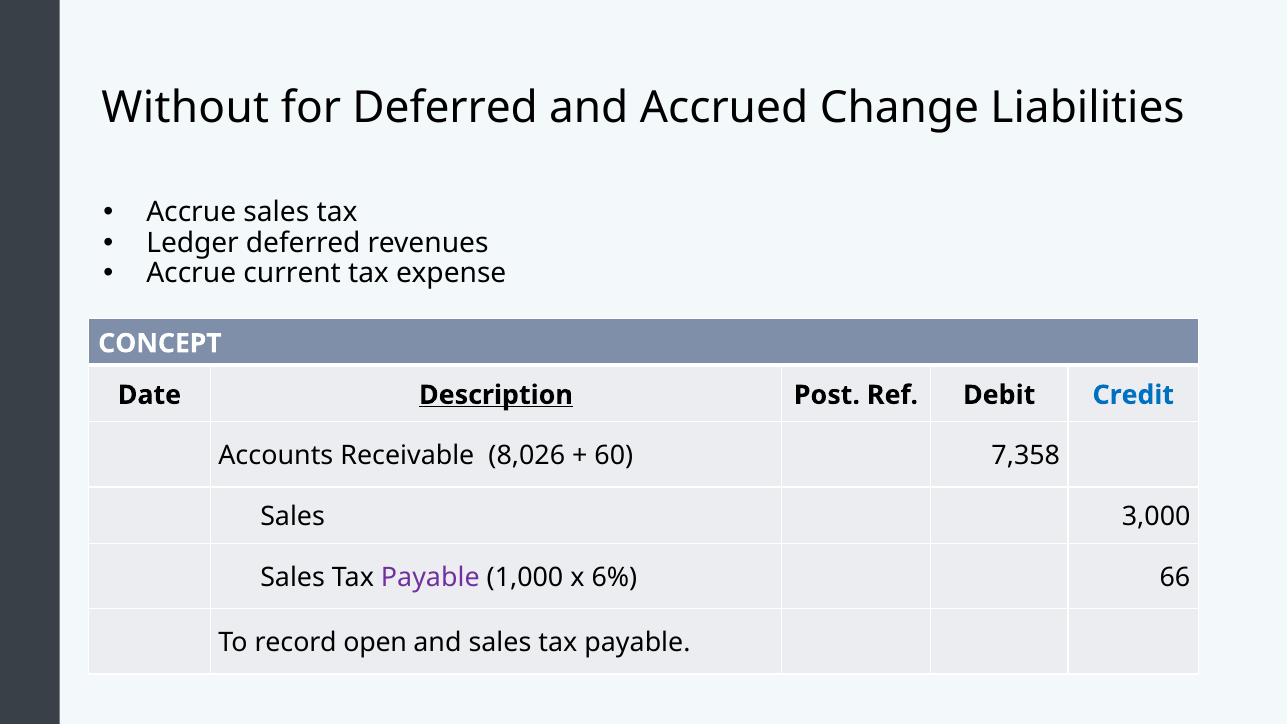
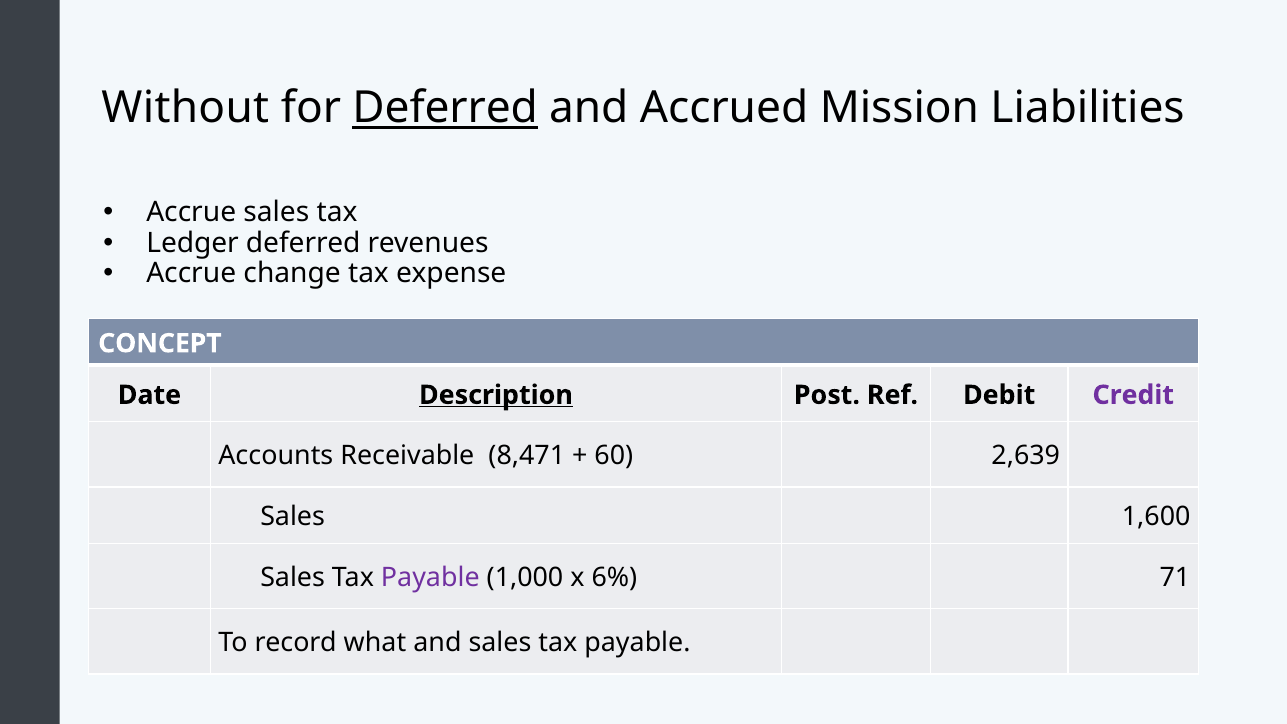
Deferred underline: none -> present (445, 108)
Change: Change -> Mission (899, 108)
current: current -> change (292, 273)
Credit colour: blue -> purple (1133, 395)
8,026: 8,026 -> 8,471 (527, 456)
7,358: 7,358 -> 2,639 (1026, 456)
3,000: 3,000 -> 1,600 (1156, 517)
66: 66 -> 71 (1175, 578)
open: open -> what (375, 643)
